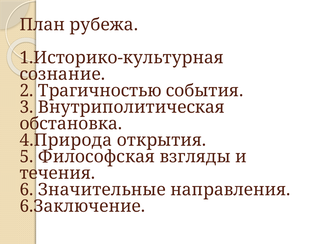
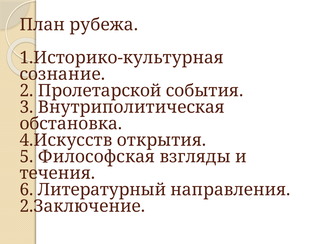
Трагичностью: Трагичностью -> Пролетарской (100, 91)
4.Природа: 4.Природа -> 4.Искусств (66, 140)
Значительные: Значительные -> Литературный (102, 190)
6.Заключение: 6.Заключение -> 2.Заключение (82, 207)
